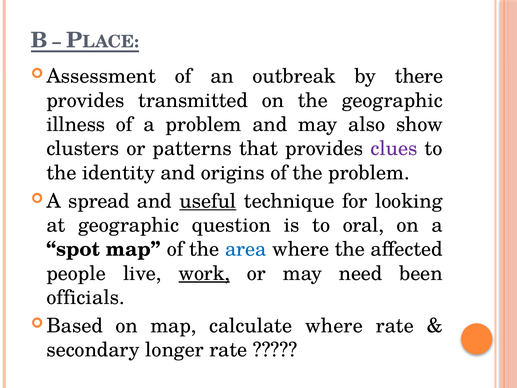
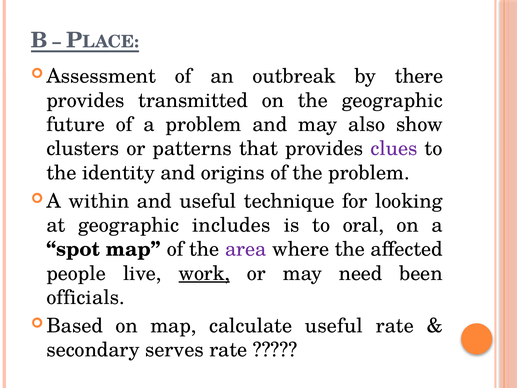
illness: illness -> future (76, 124)
spread: spread -> within (99, 201)
useful underline: present -> none (208, 201)
question: question -> includes (231, 225)
area colour: blue -> purple (246, 249)
calculate where: where -> useful (334, 326)
longer: longer -> serves (175, 350)
